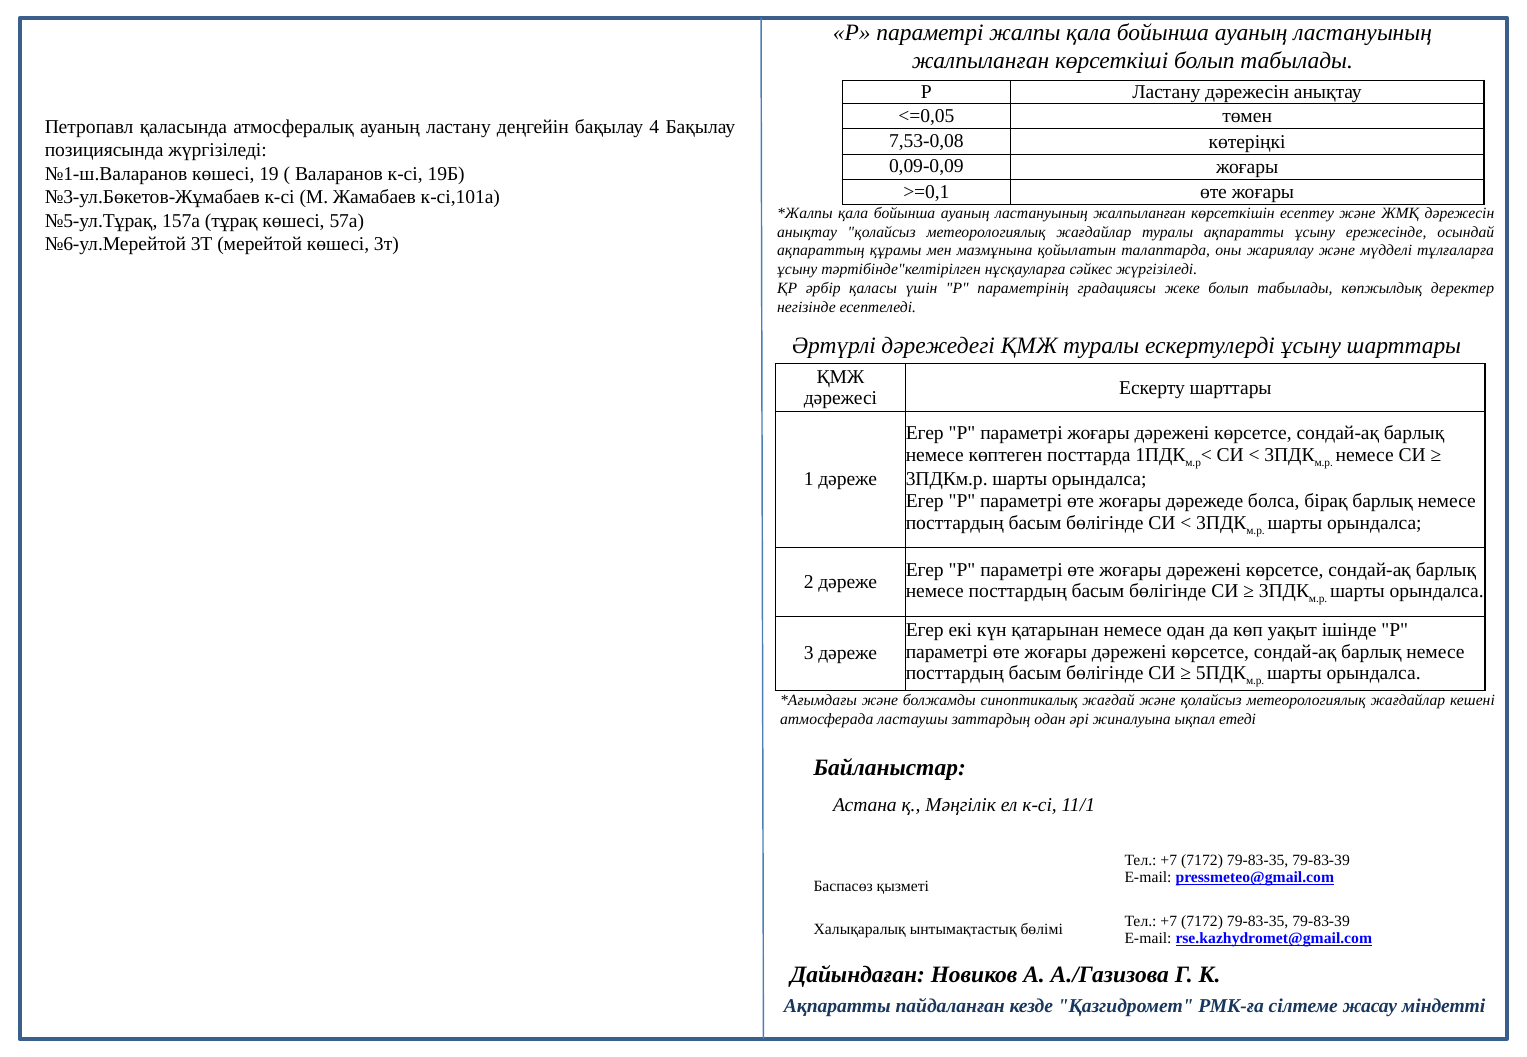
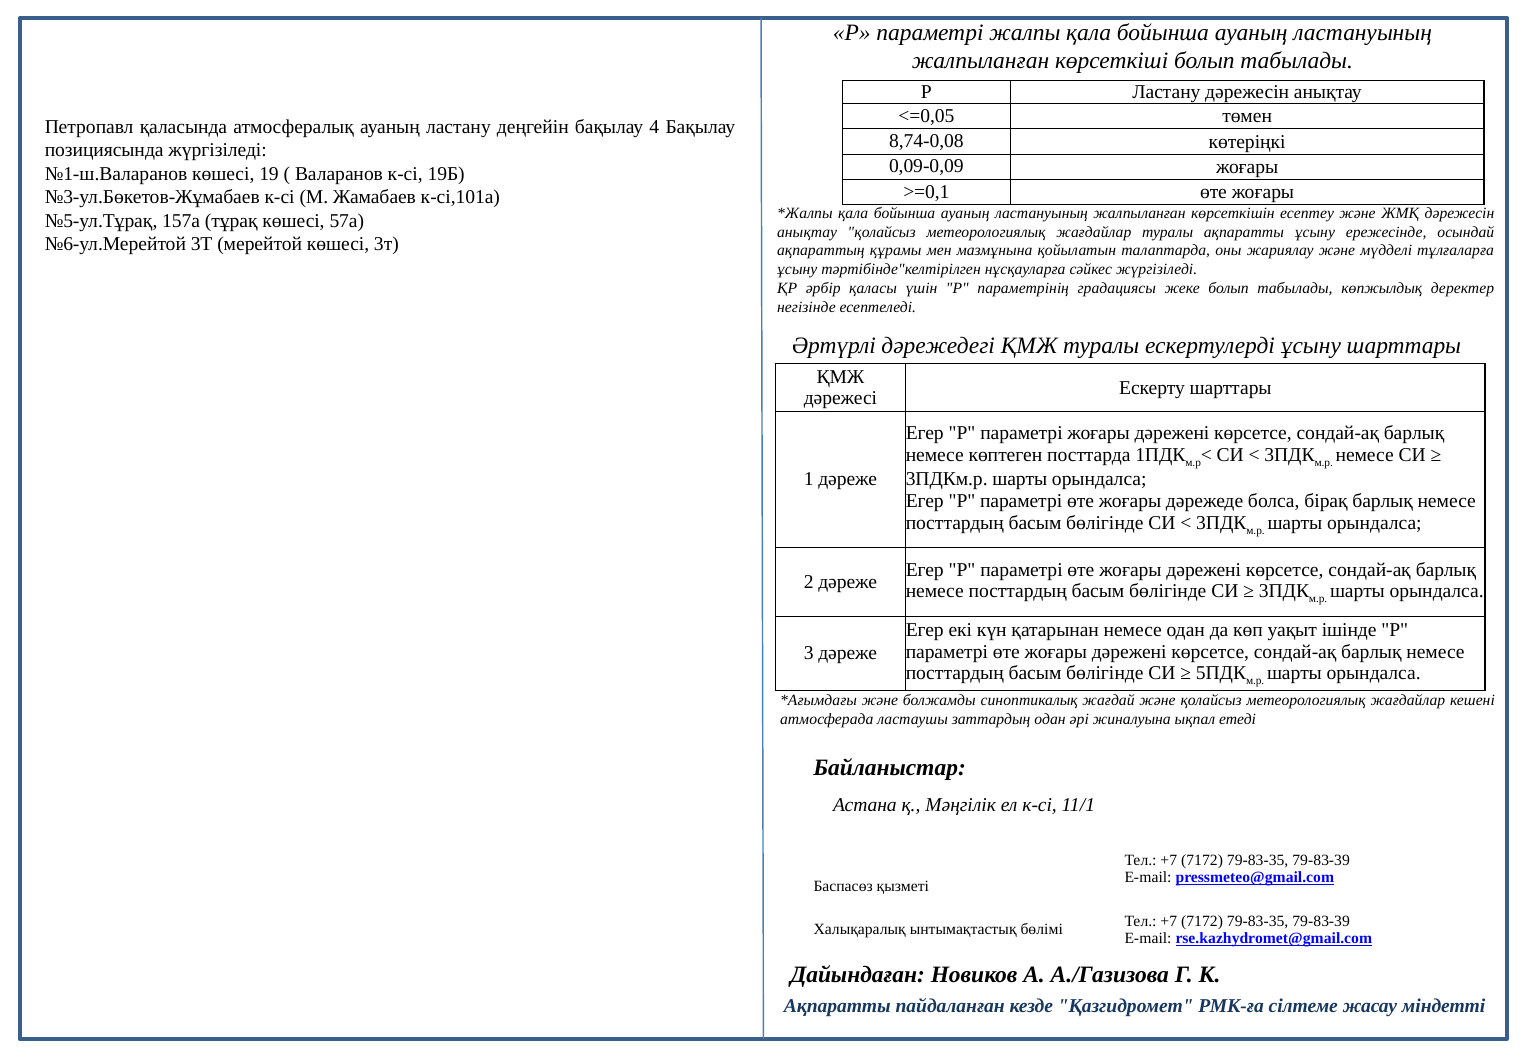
7,53-0,08: 7,53-0,08 -> 8,74-0,08 (926, 141)
